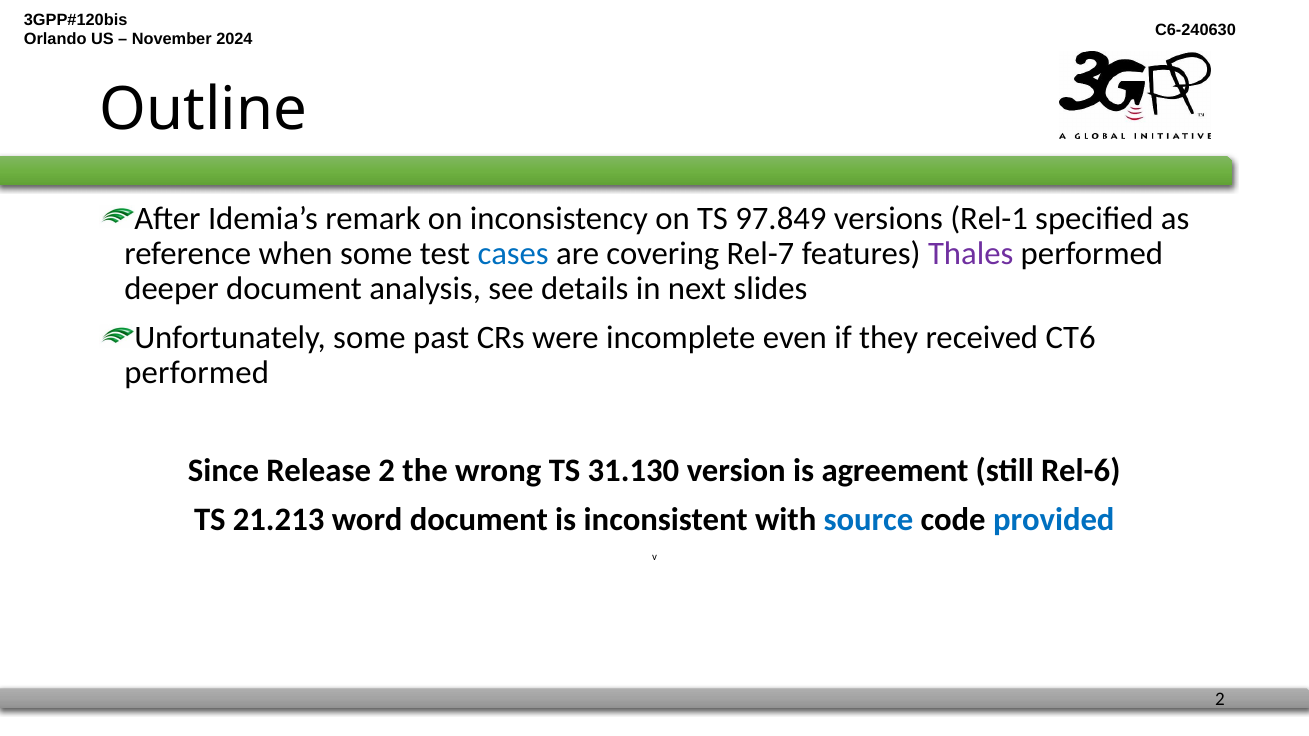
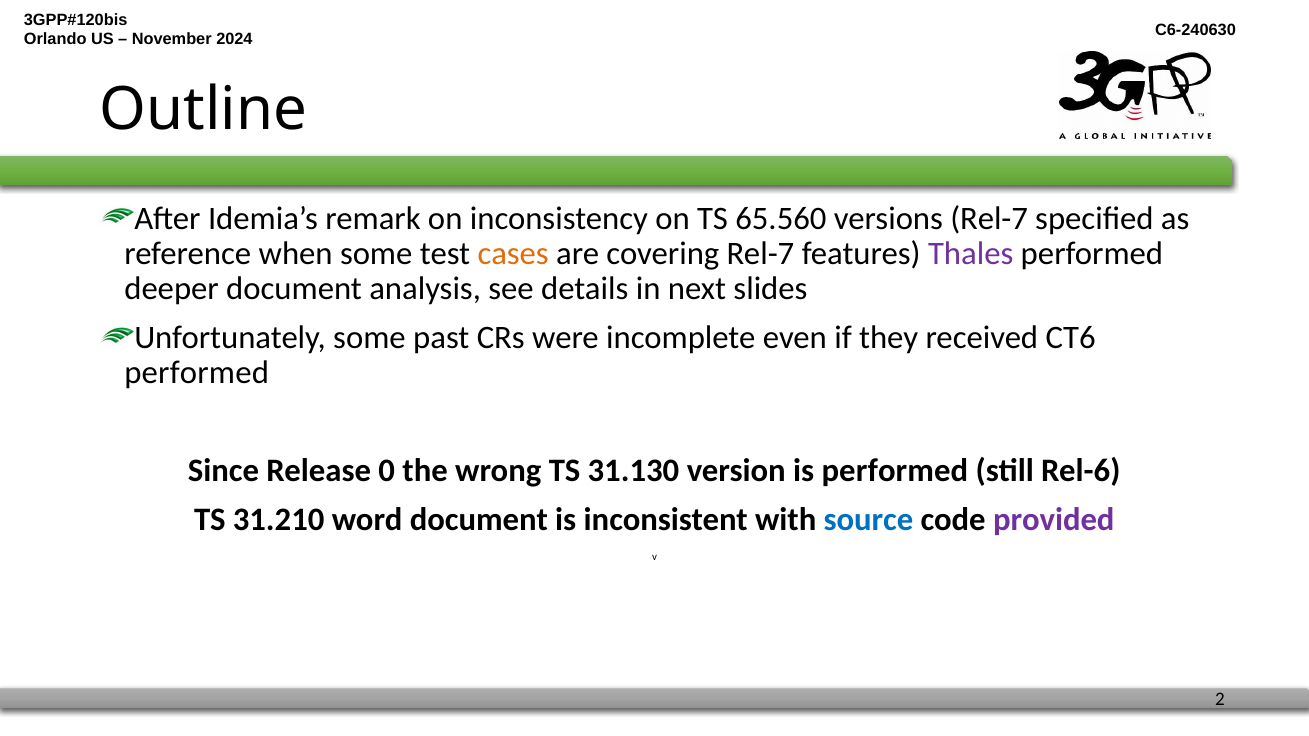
97.849: 97.849 -> 65.560 (781, 218)
versions Rel-1: Rel-1 -> Rel-7 (989, 218)
cases colour: blue -> orange (513, 254)
Release 2: 2 -> 0 (387, 471)
is agreement: agreement -> performed (895, 471)
21.213: 21.213 -> 31.210 (279, 520)
provided colour: blue -> purple (1054, 520)
